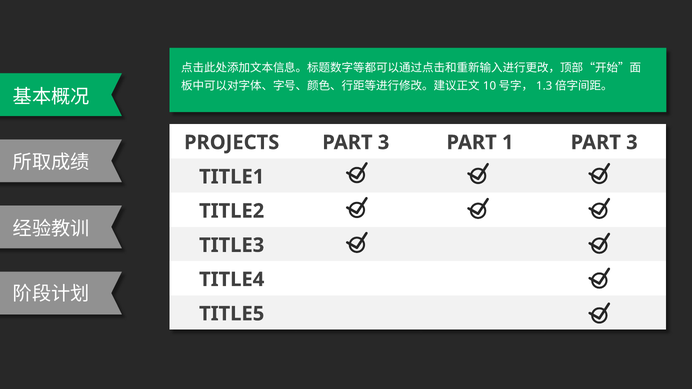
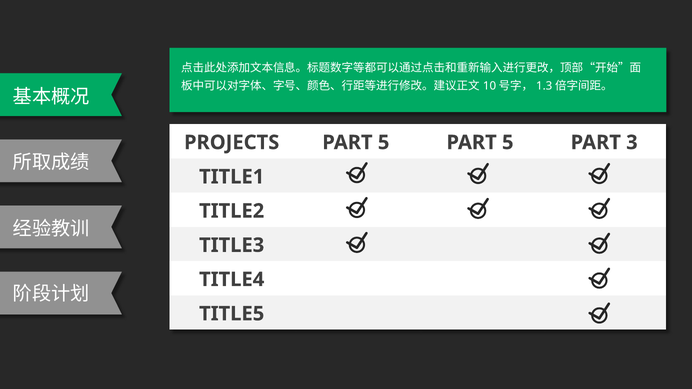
PROJECTS PART 3: 3 -> 5 (384, 143)
1: 1 -> 5 (508, 143)
